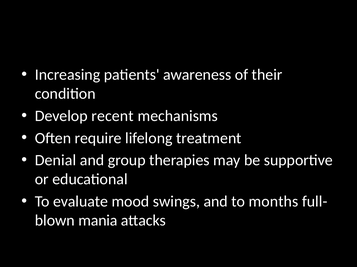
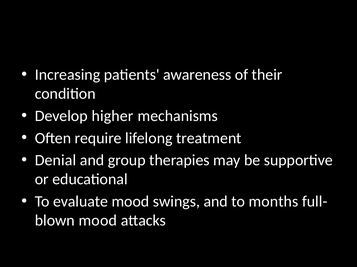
recent: recent -> higher (113, 116)
mania: mania -> mood (98, 221)
